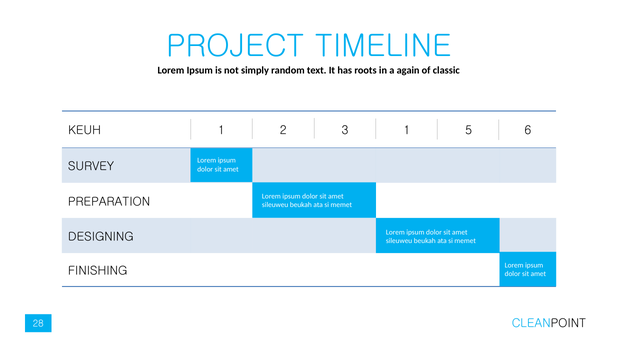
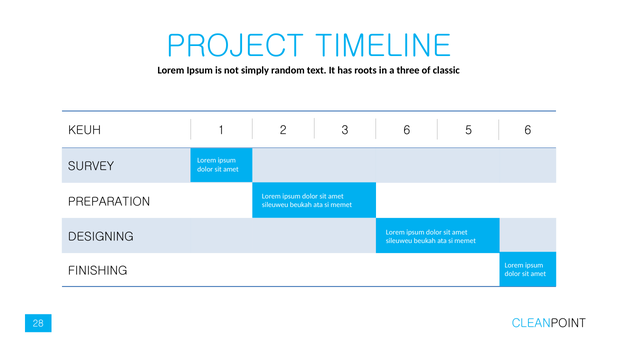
again: again -> three (408, 70)
3 1: 1 -> 6 (407, 131)
